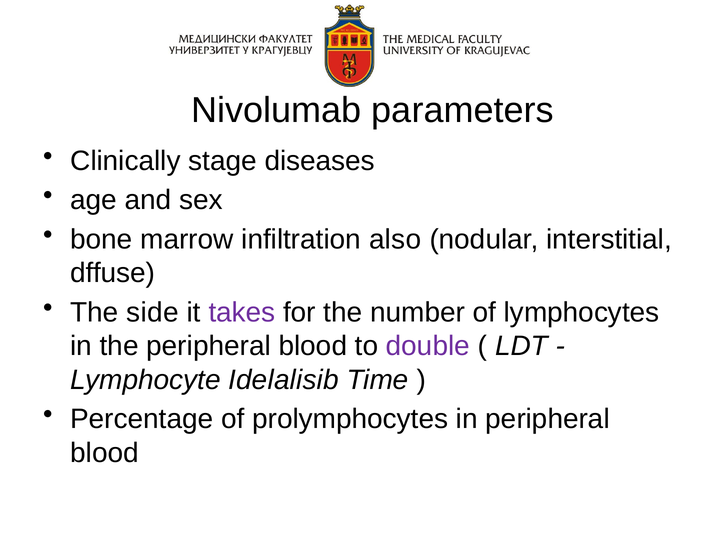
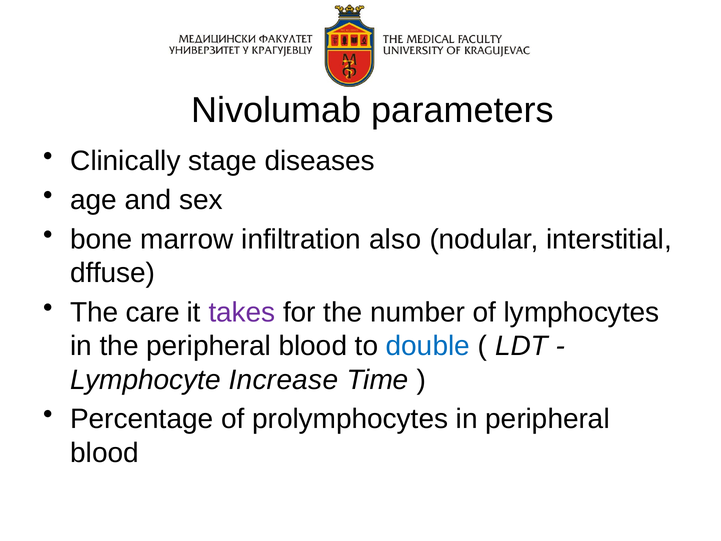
side: side -> care (153, 312)
double colour: purple -> blue (428, 346)
Idelalisib: Idelalisib -> Increase (283, 380)
